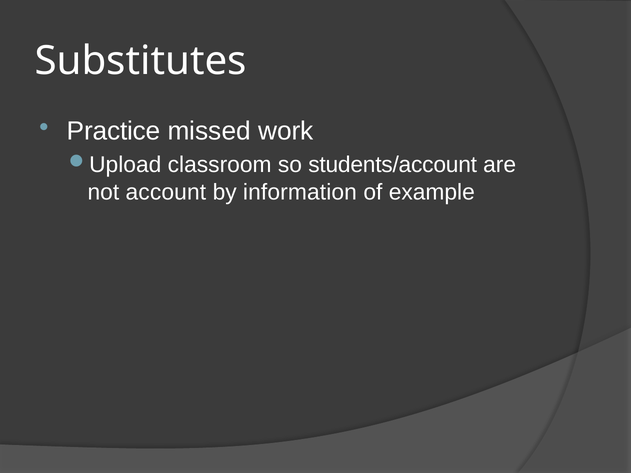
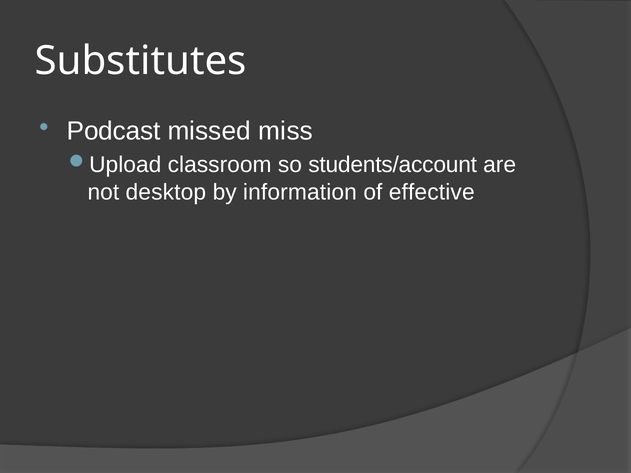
Practice: Practice -> Podcast (114, 131)
work: work -> miss (286, 131)
account: account -> desktop (166, 192)
example: example -> effective (432, 192)
